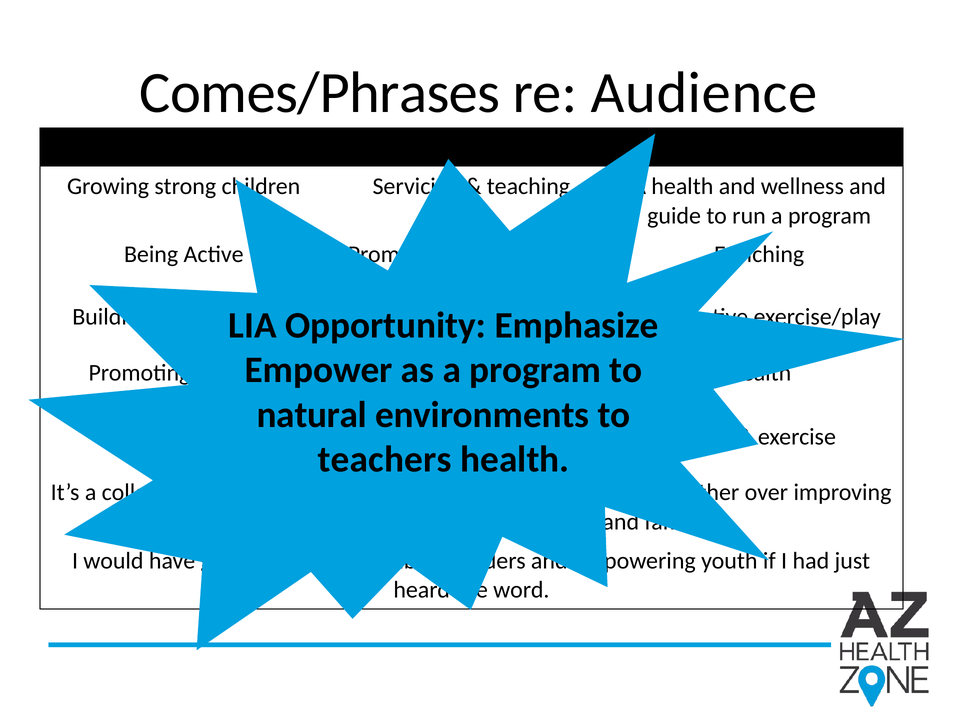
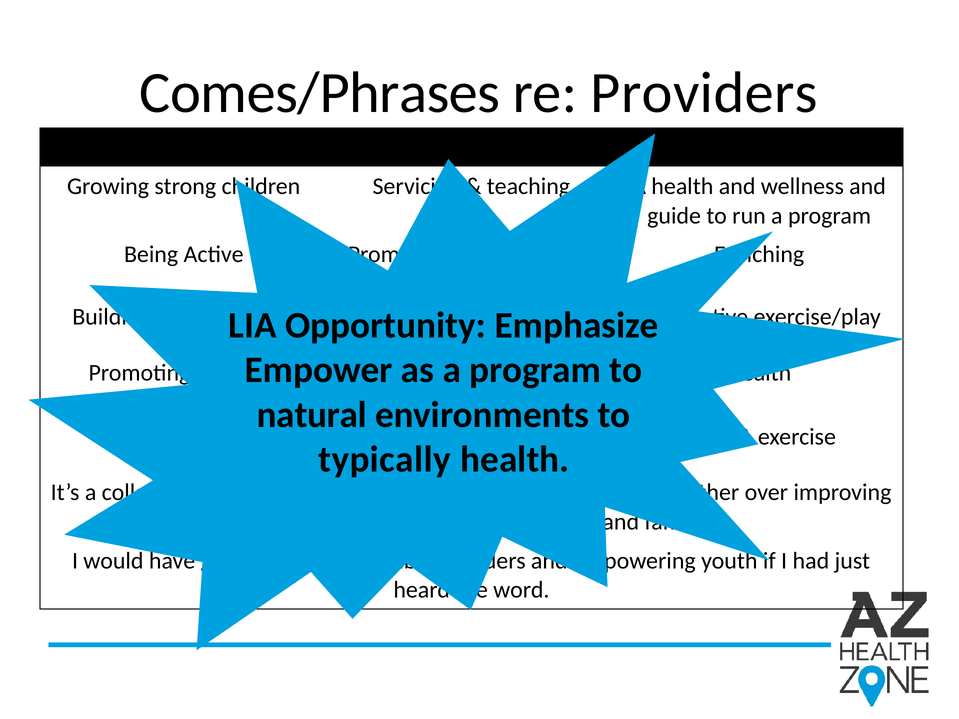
Audience: Audience -> Providers (704, 93)
teachers: teachers -> typically (385, 460)
